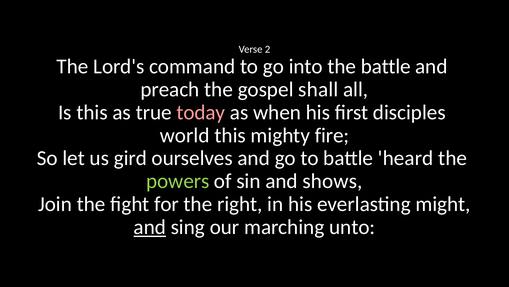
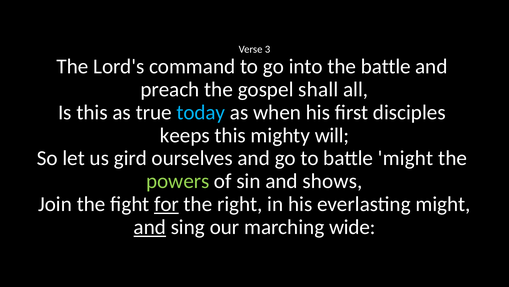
2: 2 -> 3 (268, 49)
today colour: pink -> light blue (201, 112)
world: world -> keeps (185, 135)
fire: fire -> will (332, 135)
battle heard: heard -> might (406, 158)
for underline: none -> present (167, 204)
unto: unto -> wide (352, 227)
